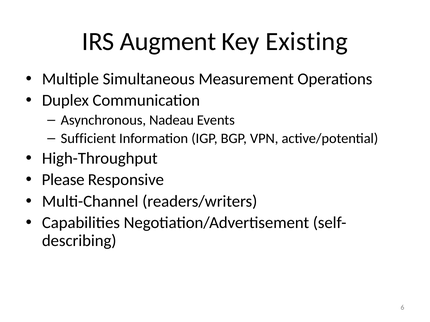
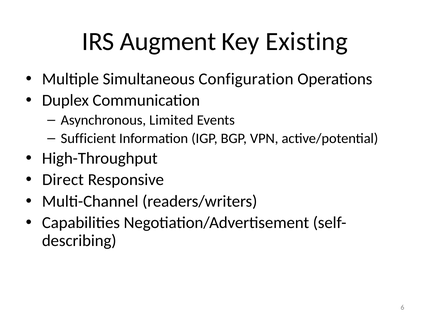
Measurement: Measurement -> Configuration (246, 79)
Nadeau: Nadeau -> Limited (171, 120)
Please: Please -> Direct (63, 180)
